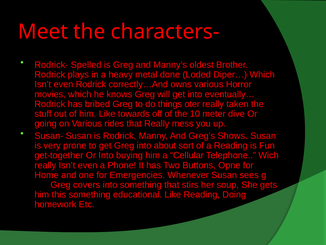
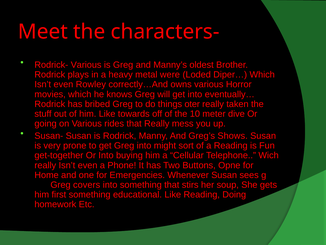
Rodrick- Spelled: Spelled -> Various (86, 65)
done: done -> were (170, 75)
even Rodrick: Rodrick -> Rowley (91, 84)
about: about -> might (165, 145)
this: this -> first (59, 194)
